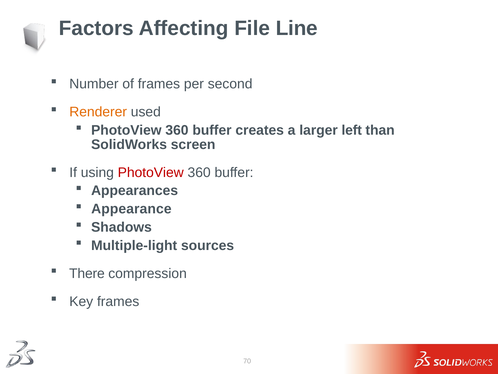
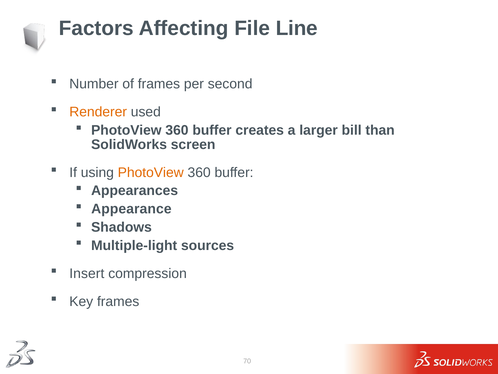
left: left -> bill (352, 130)
PhotoView colour: red -> orange (151, 172)
There: There -> Insert (87, 273)
